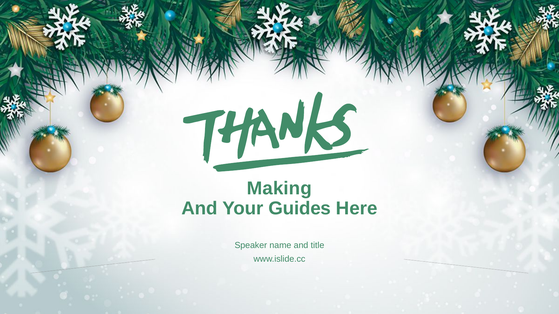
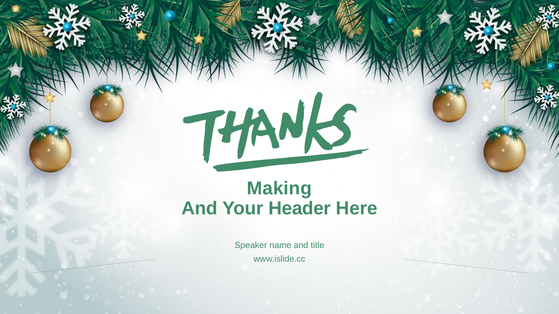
Guides: Guides -> Header (300, 209)
